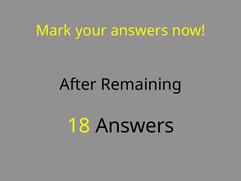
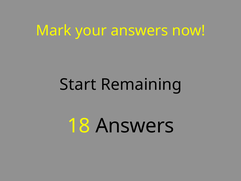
After: After -> Start (78, 84)
